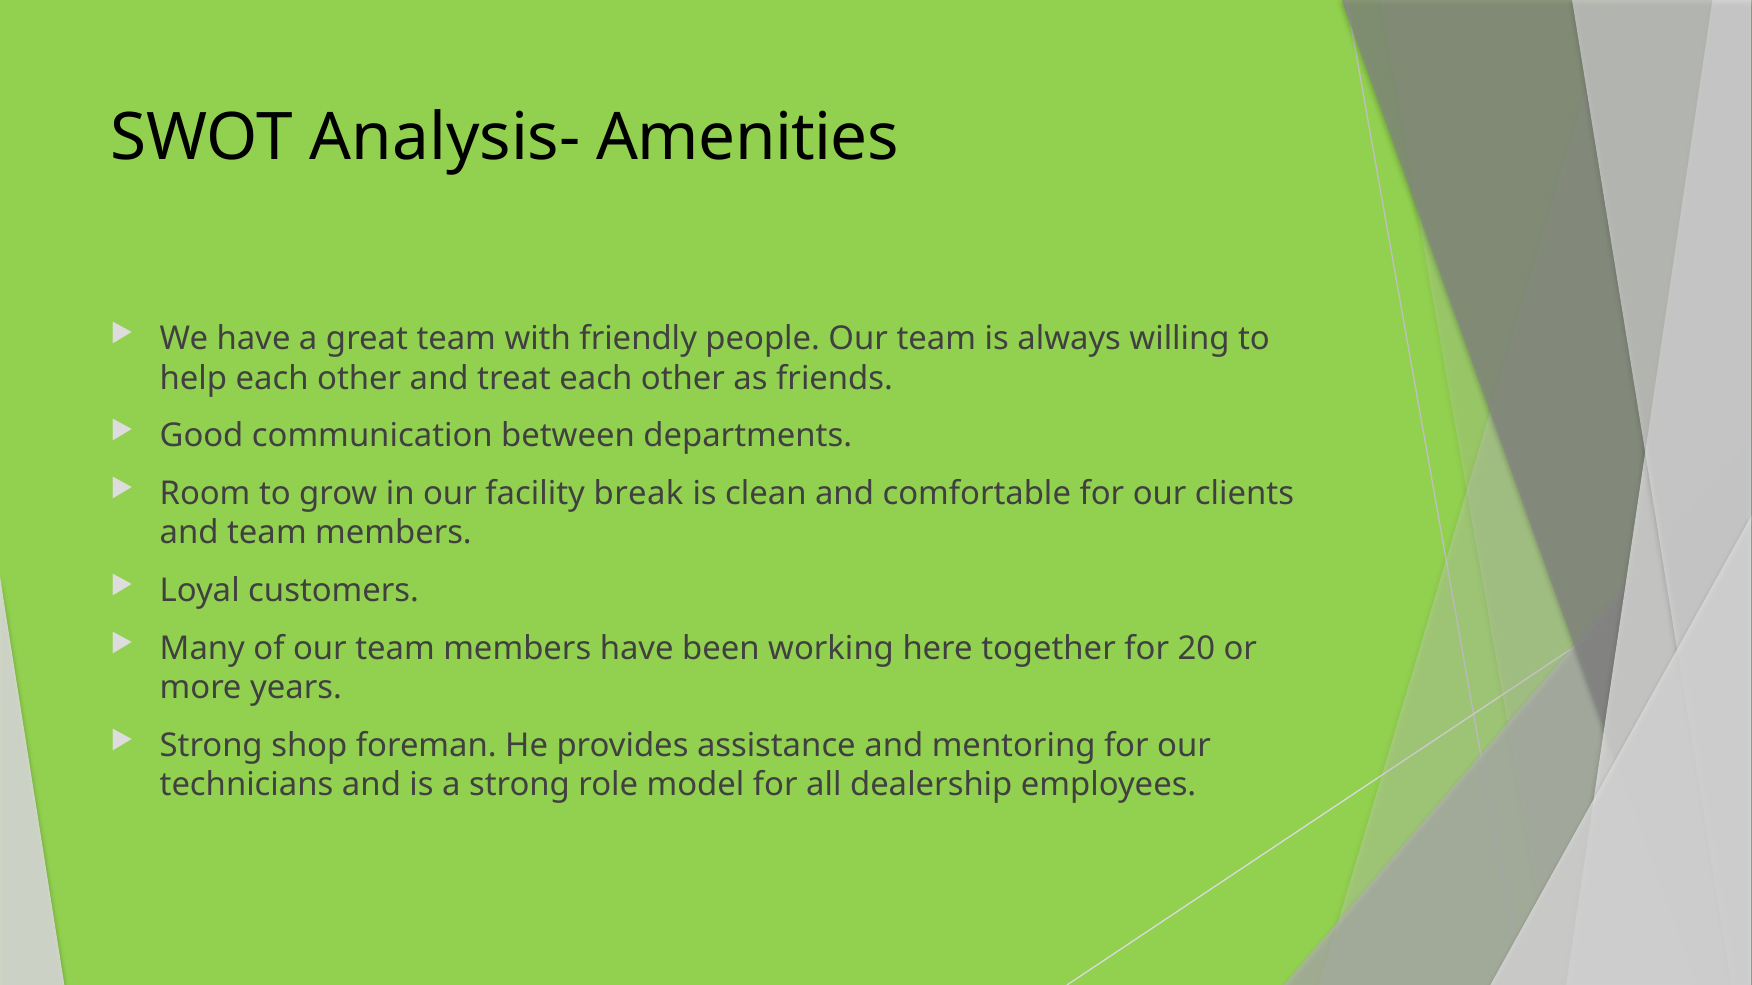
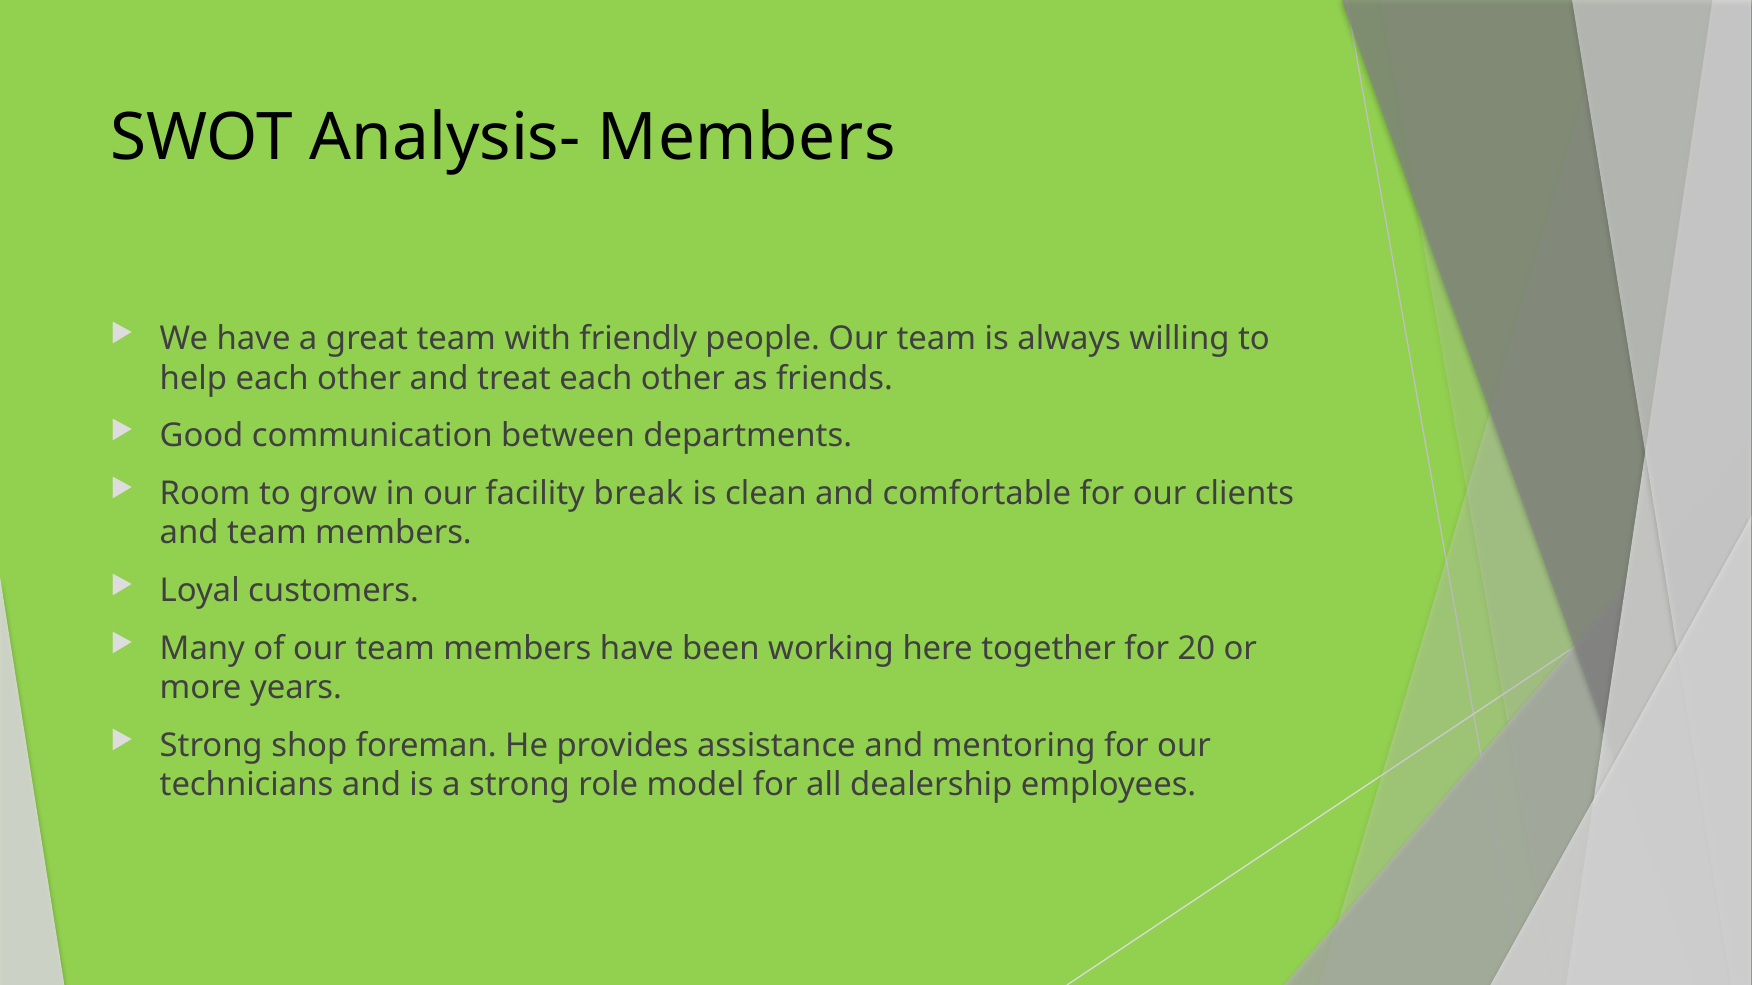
Analysis- Amenities: Amenities -> Members (747, 138)
